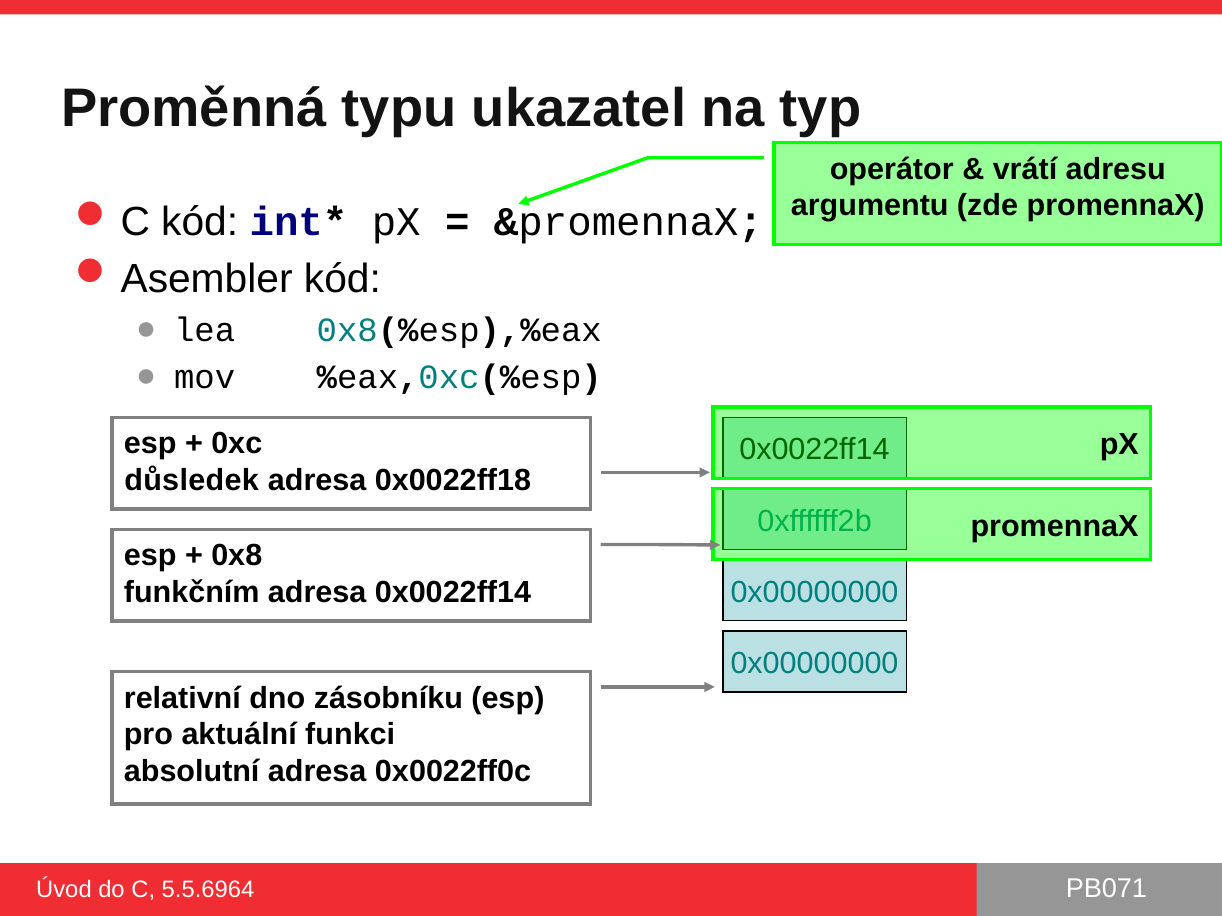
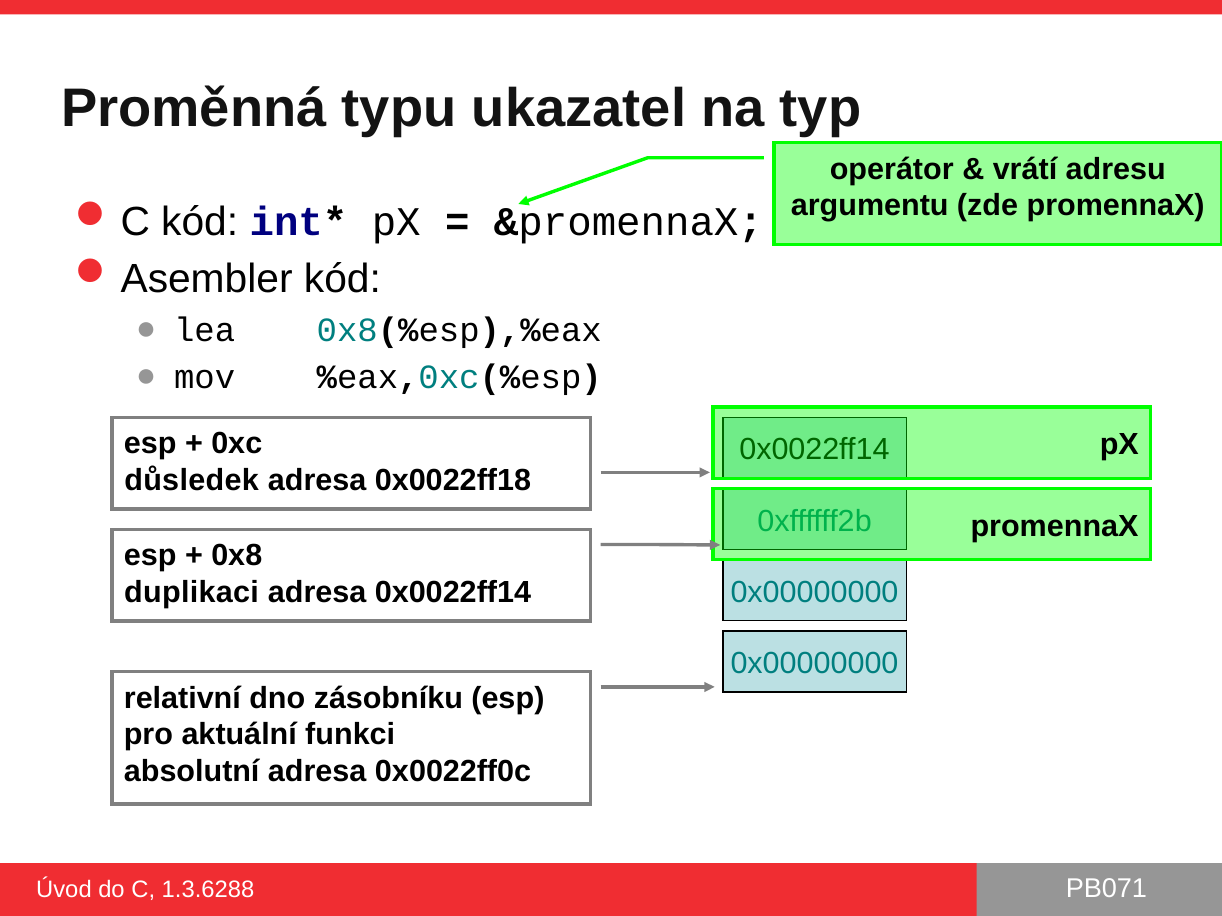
funkčním: funkčním -> duplikaci (192, 593)
5.5.6964: 5.5.6964 -> 1.3.6288 (208, 890)
